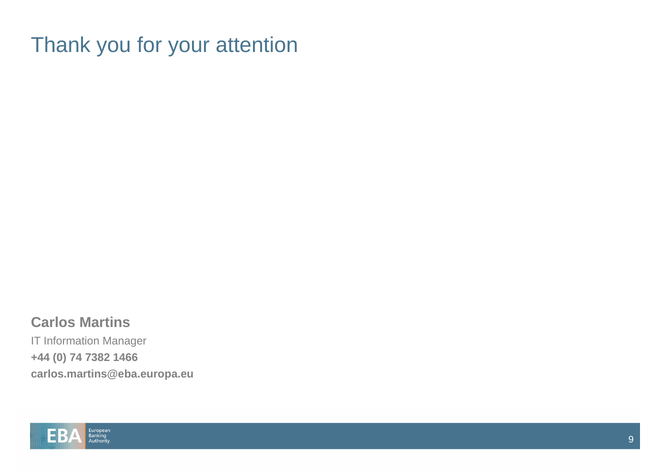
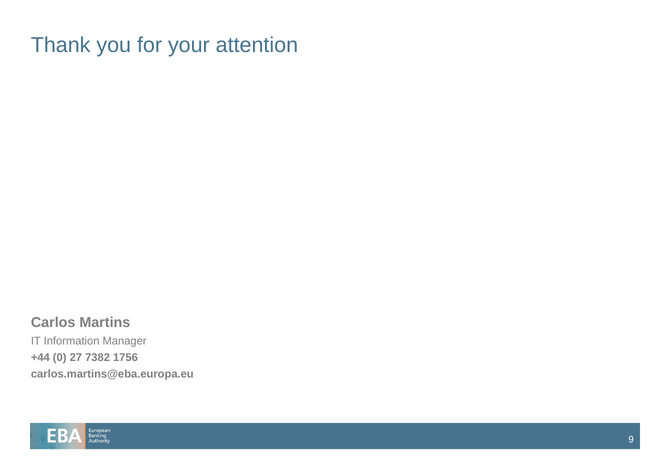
74: 74 -> 27 (76, 357)
1466: 1466 -> 1756 (125, 357)
